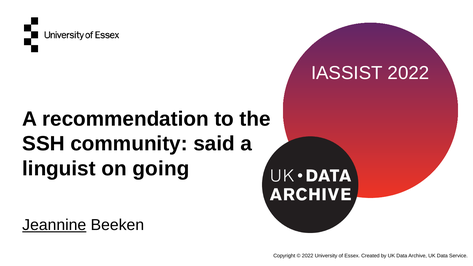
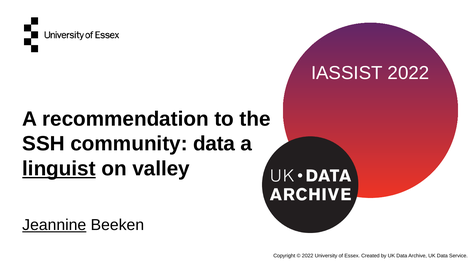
community said: said -> data (214, 144)
linguist underline: none -> present (59, 169)
going: going -> valley (161, 169)
